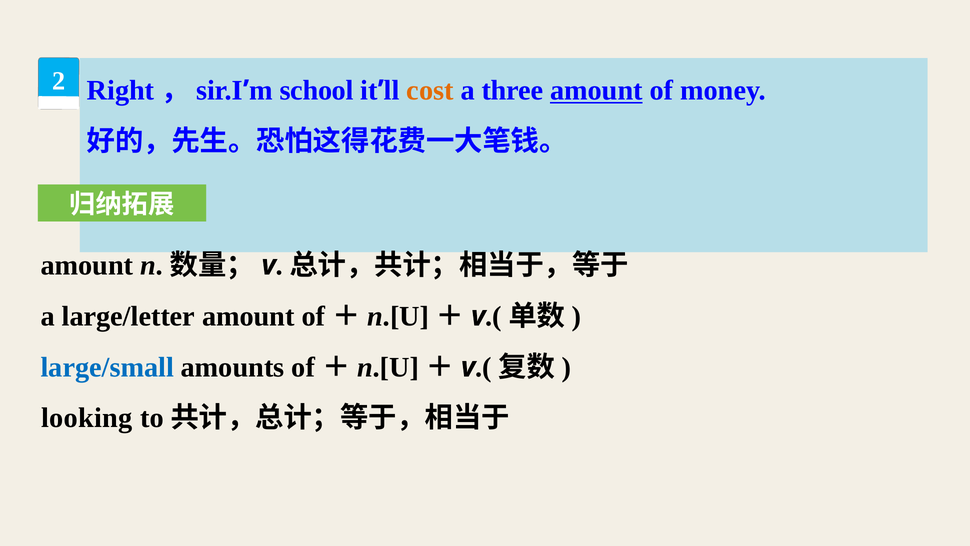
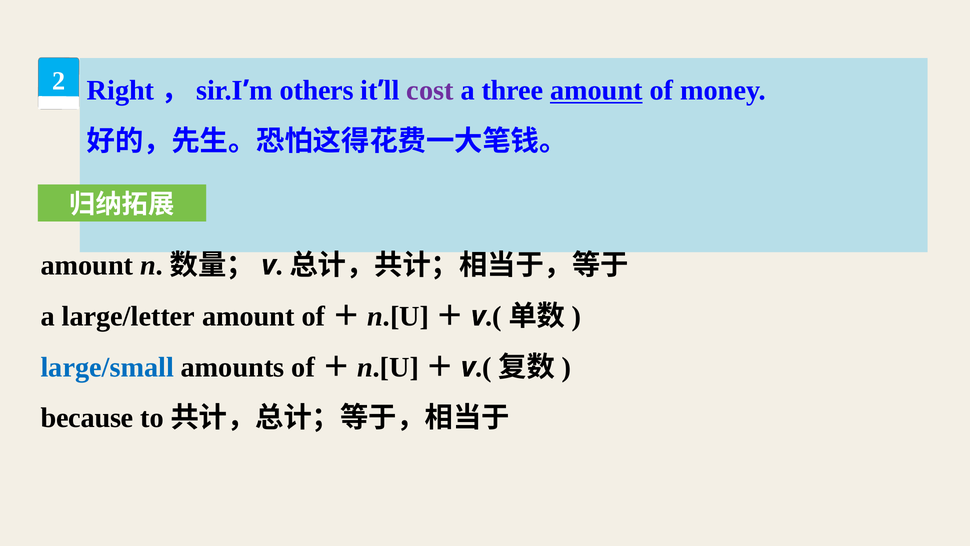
school: school -> others (317, 90)
cost colour: orange -> purple (430, 90)
looking: looking -> because (87, 418)
